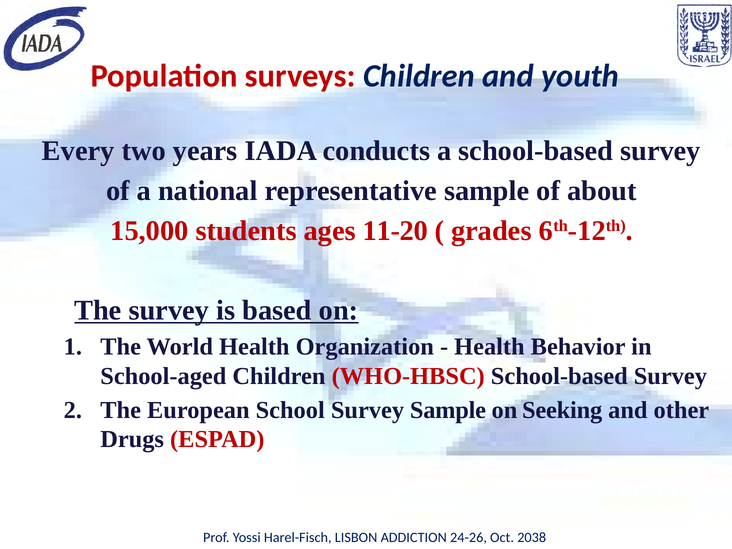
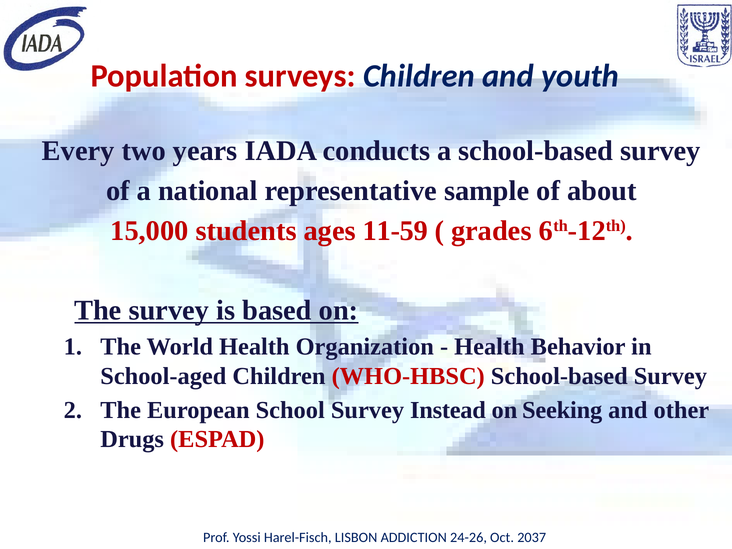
11-20: 11-20 -> 11-59 (395, 231)
Survey Sample: Sample -> Instead (448, 410)
2038: 2038 -> 2037 (532, 538)
